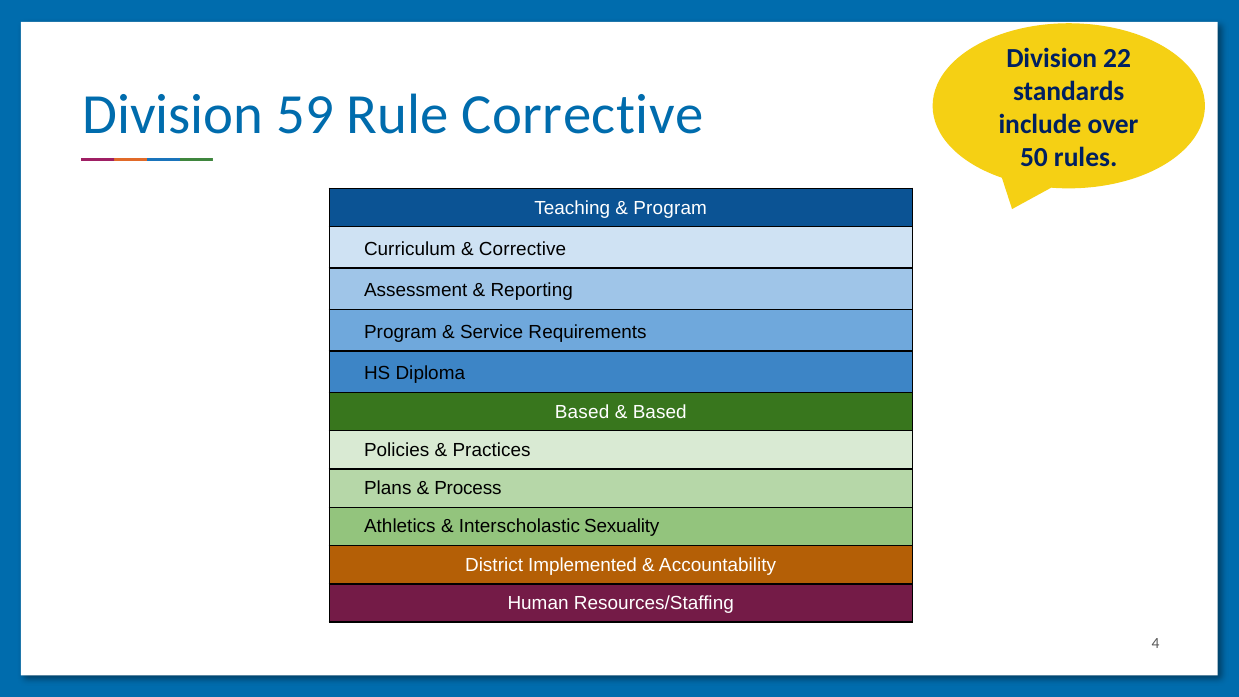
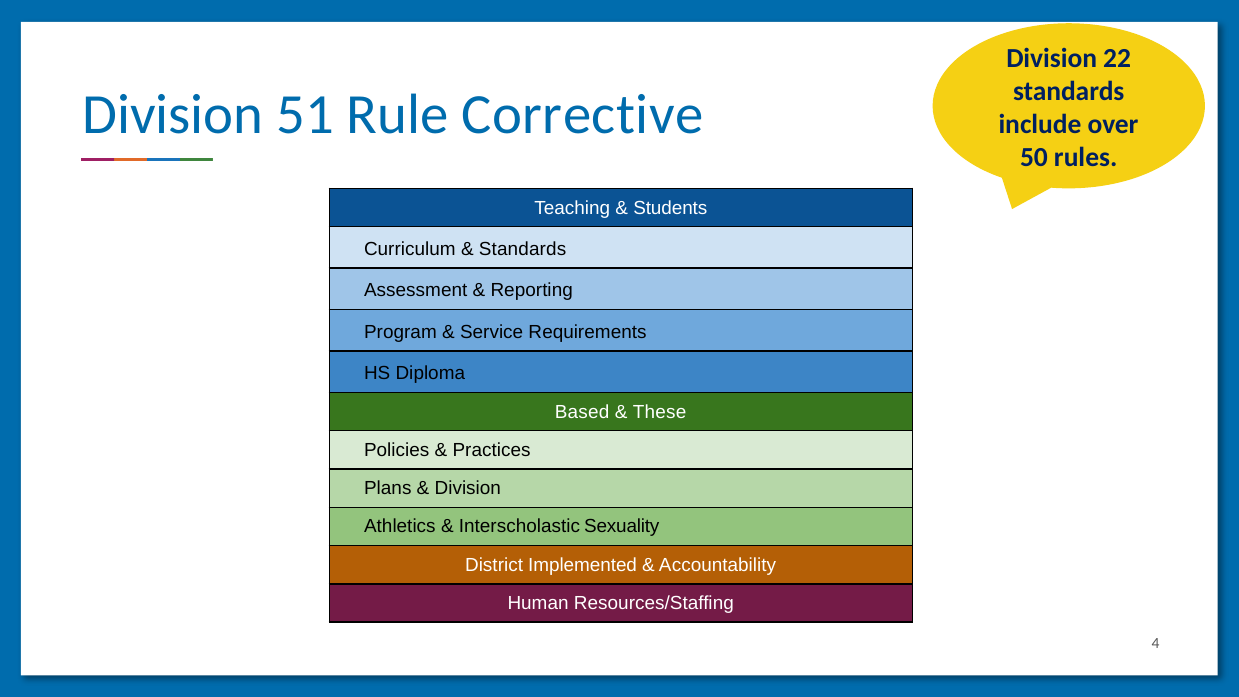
59: 59 -> 51 (305, 115)
Program: Program -> Students (670, 208)
Corrective: Corrective -> Standards (523, 249)
Based: Based -> These (660, 412)
Process: Process -> Division (468, 488)
